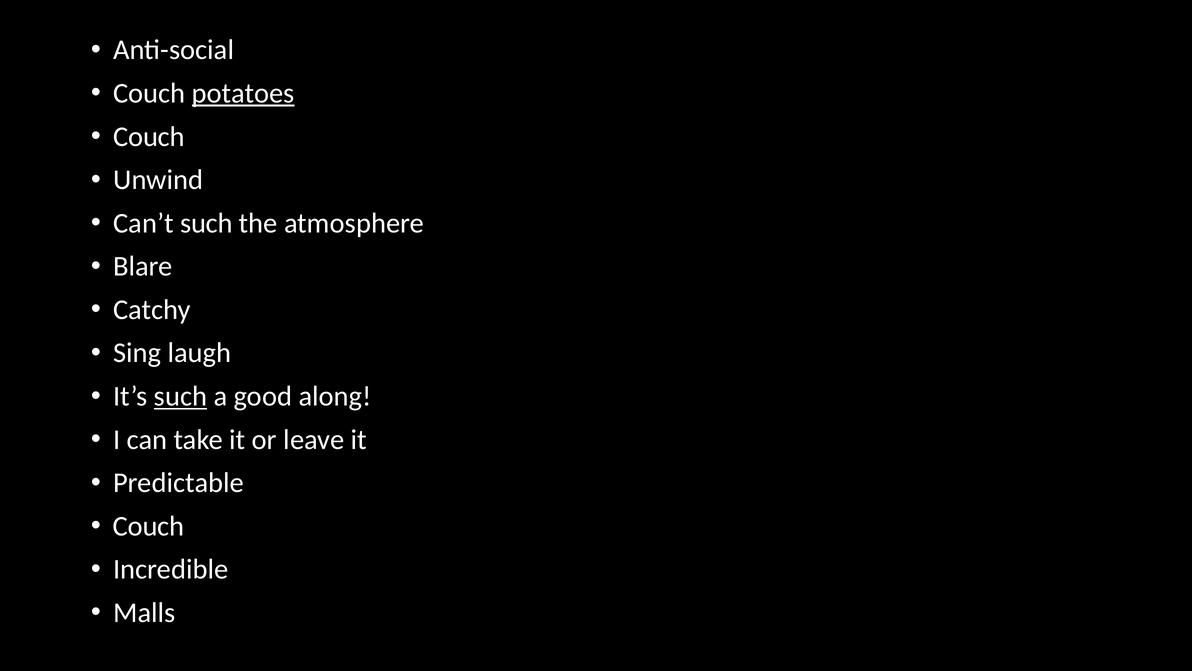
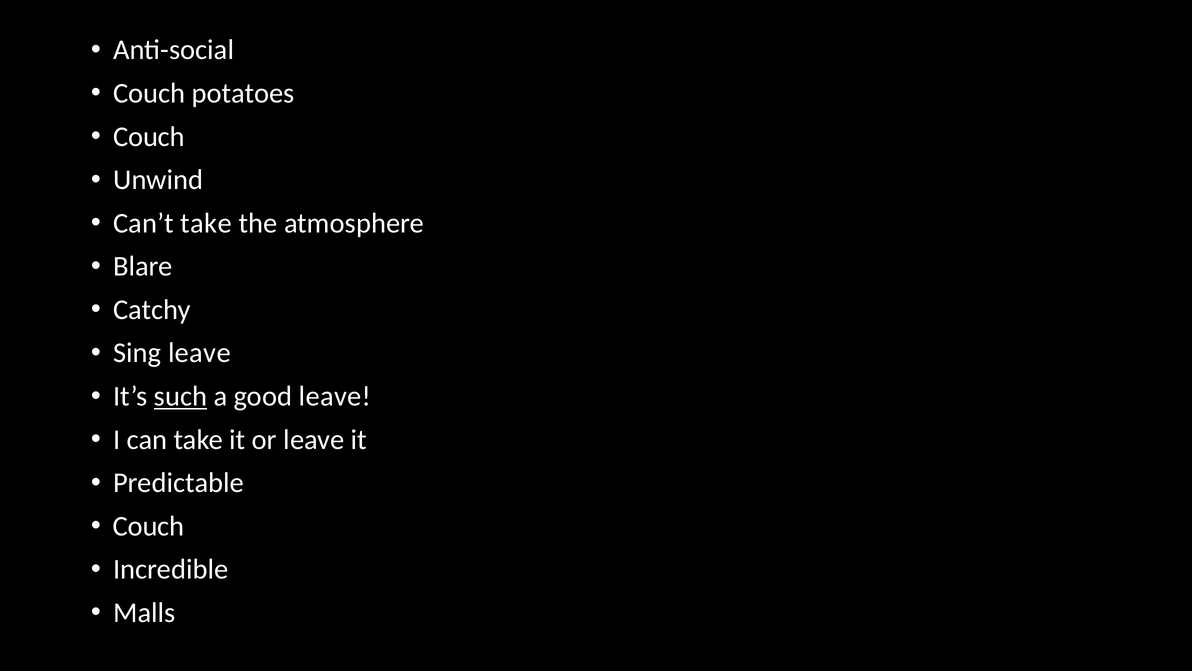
potatoes underline: present -> none (243, 93)
Can’t such: such -> take (206, 223)
Sing laugh: laugh -> leave (199, 353)
good along: along -> leave (335, 396)
